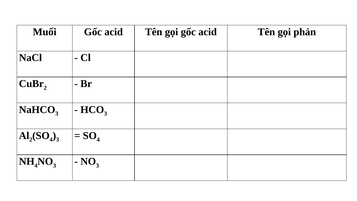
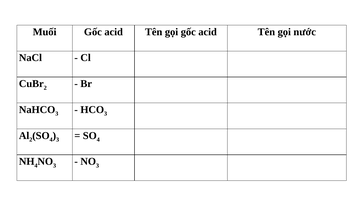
phản: phản -> nước (305, 32)
